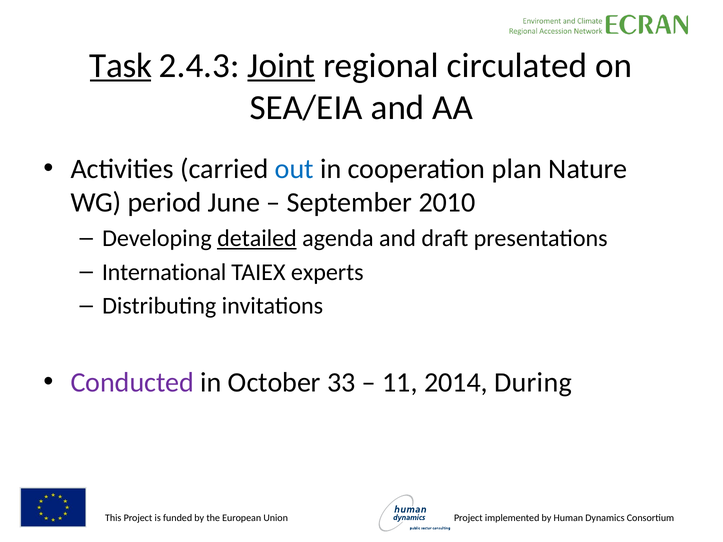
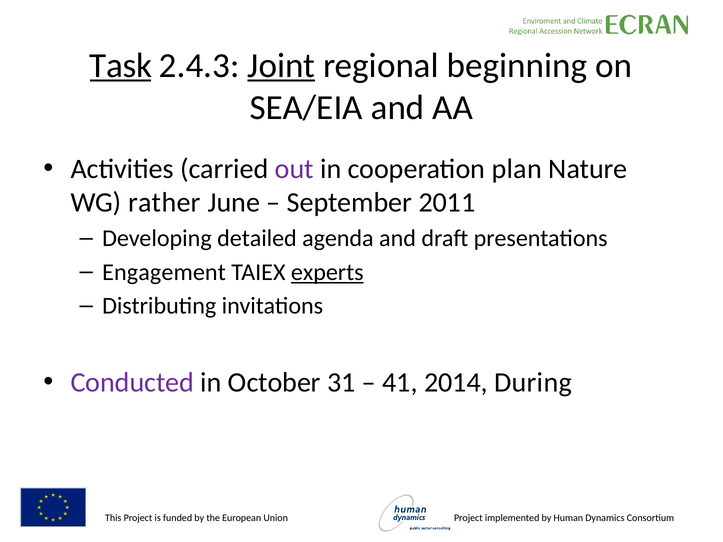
circulated: circulated -> beginning (517, 66)
out colour: blue -> purple (294, 169)
period: period -> rather (164, 203)
2010: 2010 -> 2011 (447, 203)
detailed underline: present -> none (257, 239)
International: International -> Engagement (164, 272)
experts underline: none -> present (327, 272)
33: 33 -> 31 (341, 383)
11: 11 -> 41 (400, 383)
